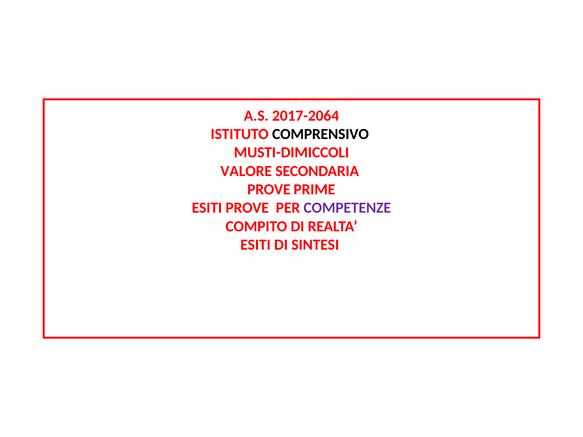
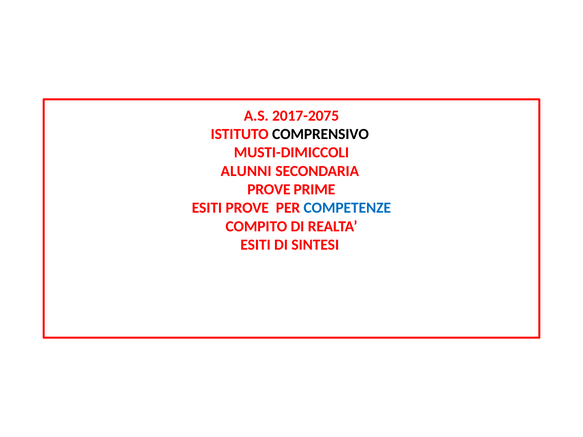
2017-2064: 2017-2064 -> 2017-2075 (306, 116)
VALORE: VALORE -> ALUNNI (246, 171)
COMPETENZE colour: purple -> blue (347, 208)
